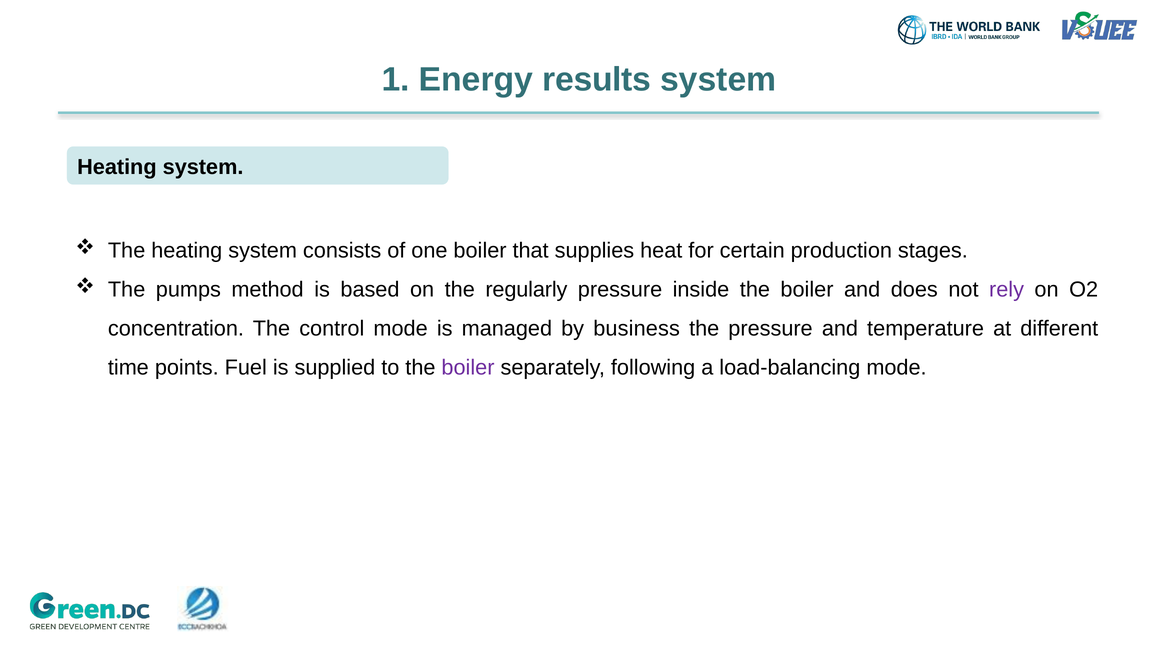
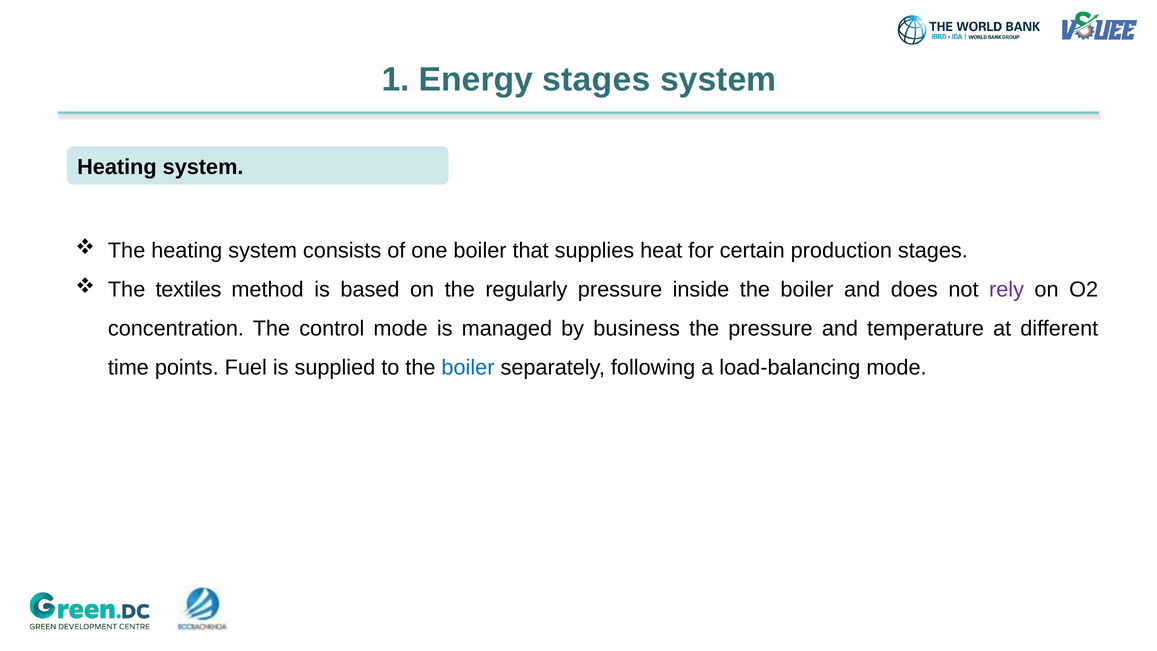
Energy results: results -> stages (596, 80)
pumps: pumps -> textiles (188, 289)
boiler colour: purple -> blue (468, 368)
